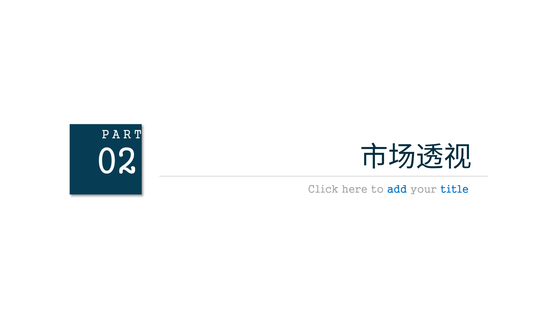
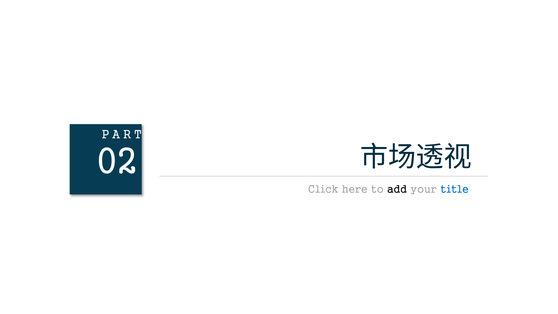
add colour: blue -> black (397, 189)
